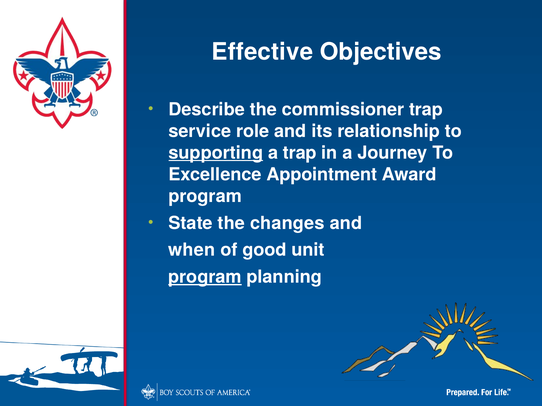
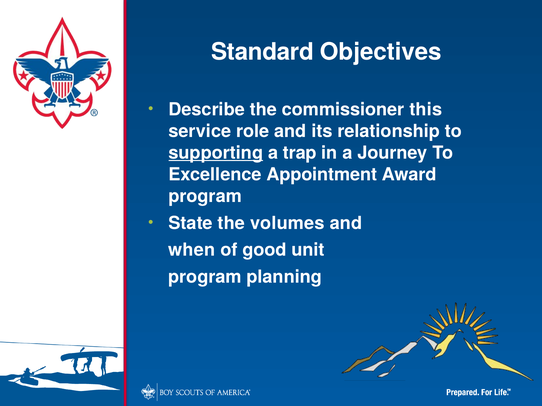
Effective: Effective -> Standard (262, 52)
commissioner trap: trap -> this (426, 110)
changes: changes -> volumes (287, 223)
program underline: present -> none (205, 277)
